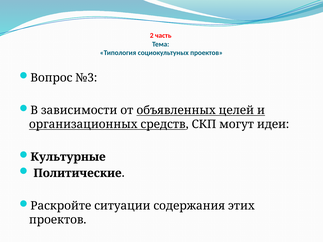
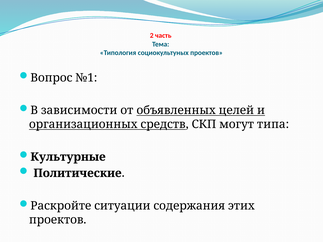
№3: №3 -> №1 (86, 78)
идеи: идеи -> типа (273, 124)
